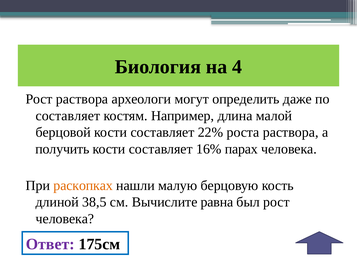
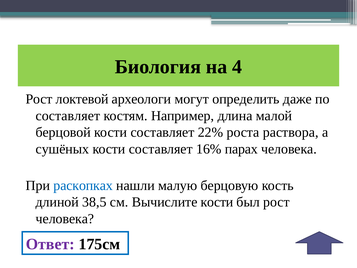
Рост раствора: раствора -> локтевой (82, 99)
получить: получить -> сушёных (62, 149)
раскопках colour: orange -> blue (83, 185)
Вычислите равна: равна -> кости (217, 202)
